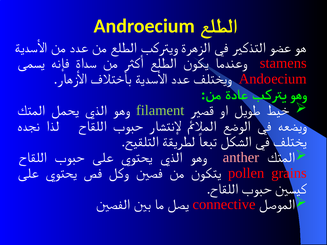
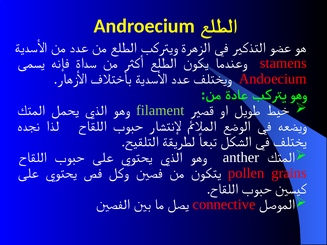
anther colour: pink -> white (241, 158)
